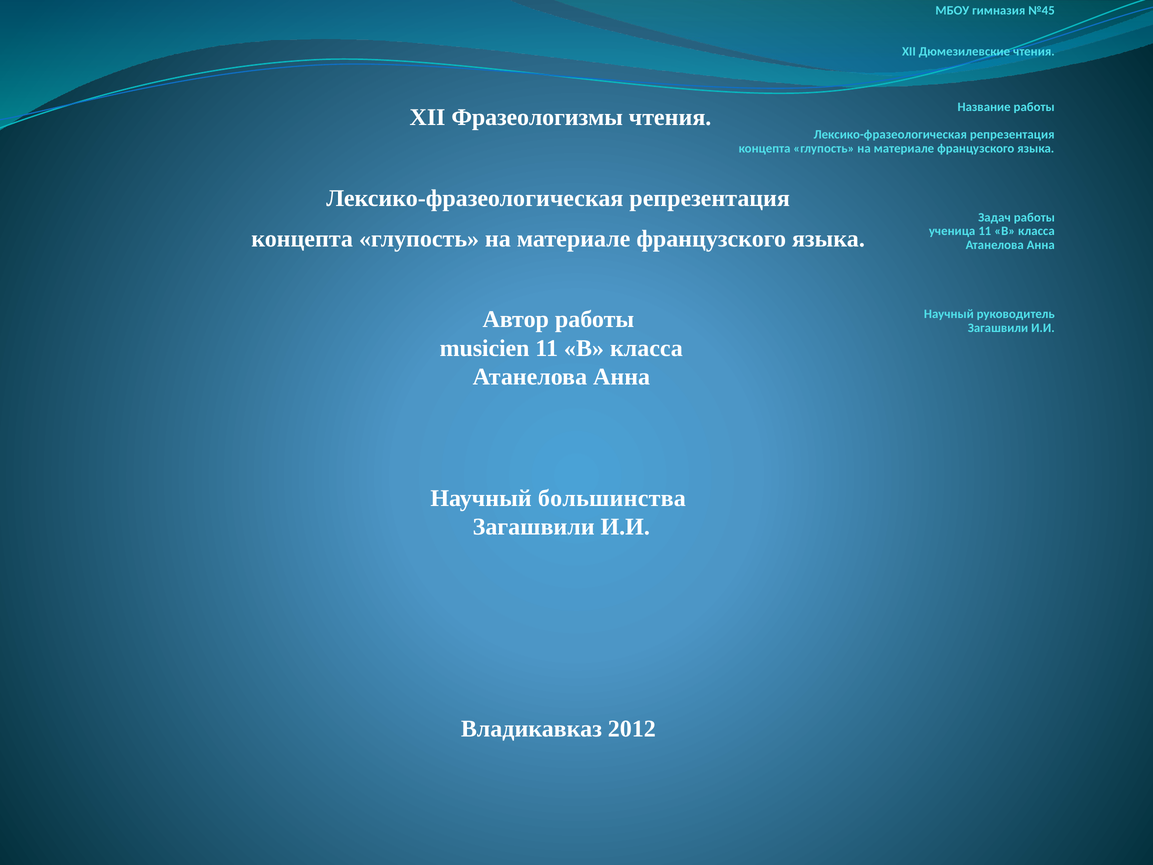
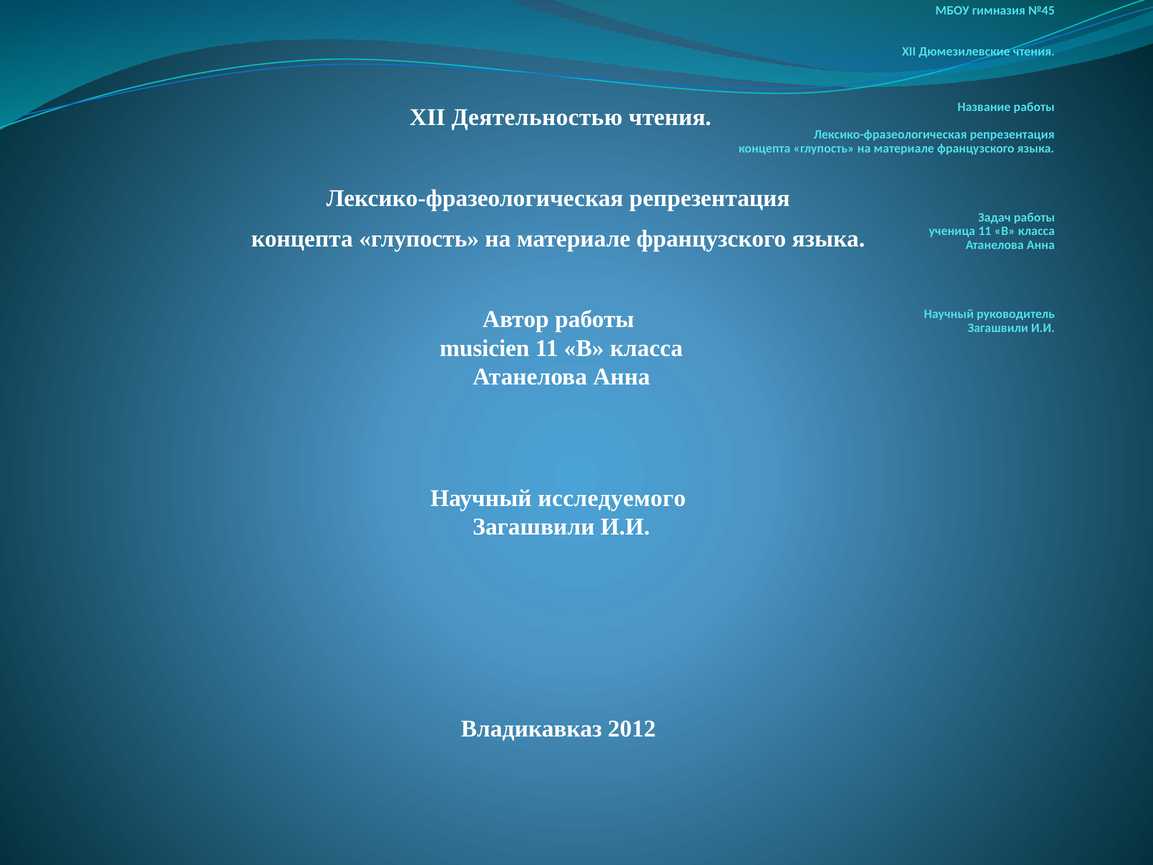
Фразеологизмы: Фразеологизмы -> Деятельностью (537, 117)
большинства: большинства -> исследуемого (612, 498)
